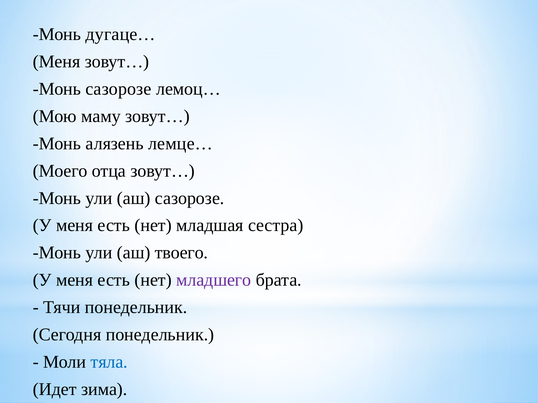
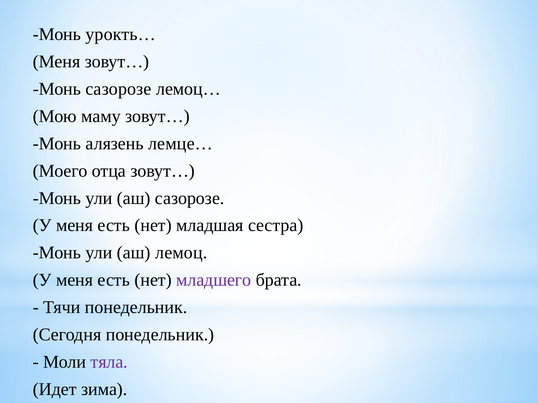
дугаце…: дугаце… -> урокть… (121, 34)
твоего: твоего -> лемоц (181, 253)
тяла colour: blue -> purple (109, 362)
